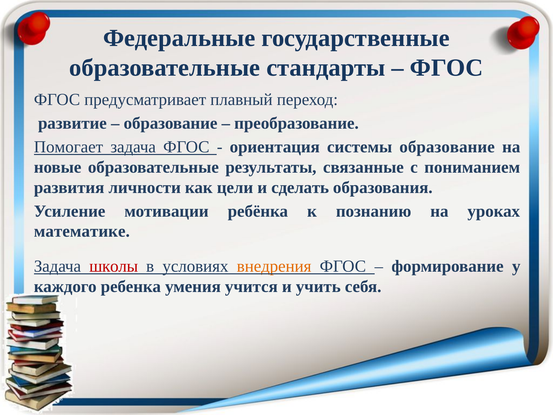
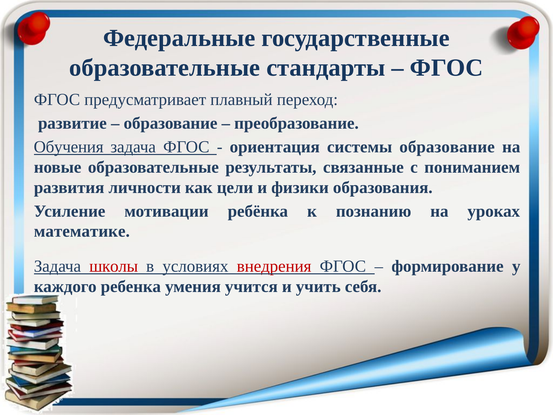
Помогает: Помогает -> Обучения (69, 147)
сделать: сделать -> физики (300, 187)
внедрения colour: orange -> red (274, 266)
